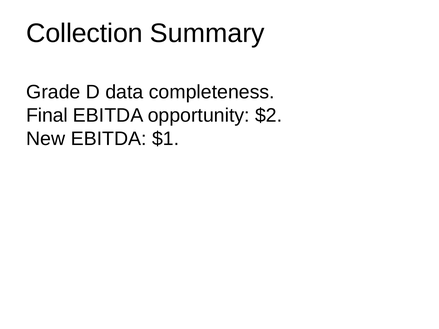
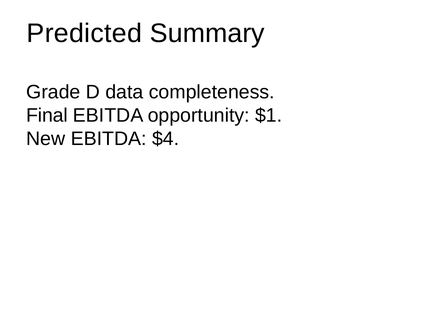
Collection: Collection -> Predicted (84, 33)
$2: $2 -> $1 (269, 115)
$1: $1 -> $4 (166, 139)
